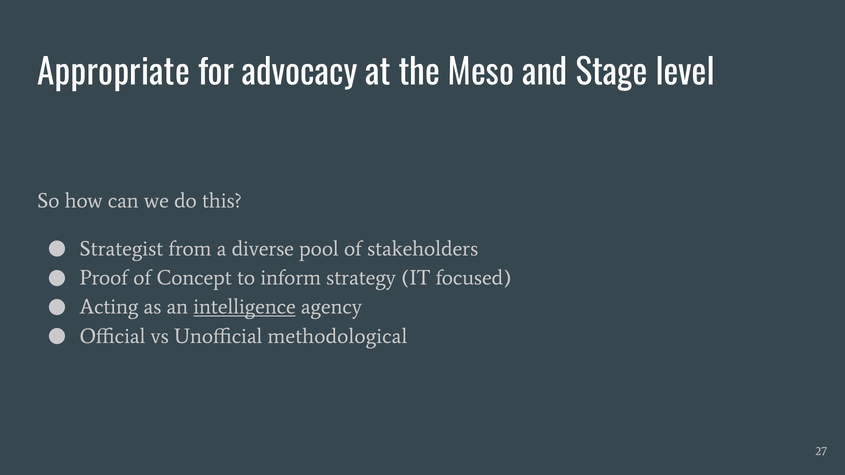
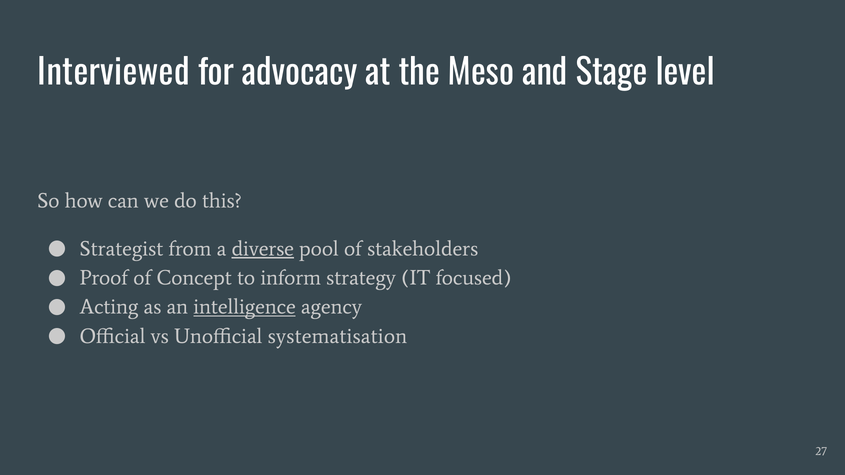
Appropriate: Appropriate -> Interviewed (114, 73)
diverse underline: none -> present (263, 249)
methodological: methodological -> systematisation (337, 336)
